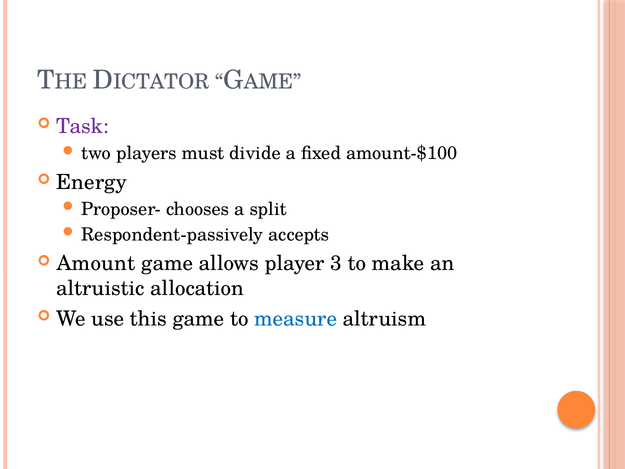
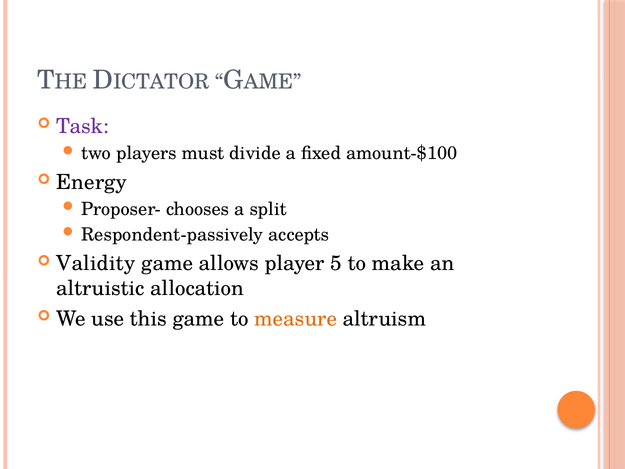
Amount: Amount -> Validity (96, 263)
3: 3 -> 5 (336, 263)
measure colour: blue -> orange (296, 319)
